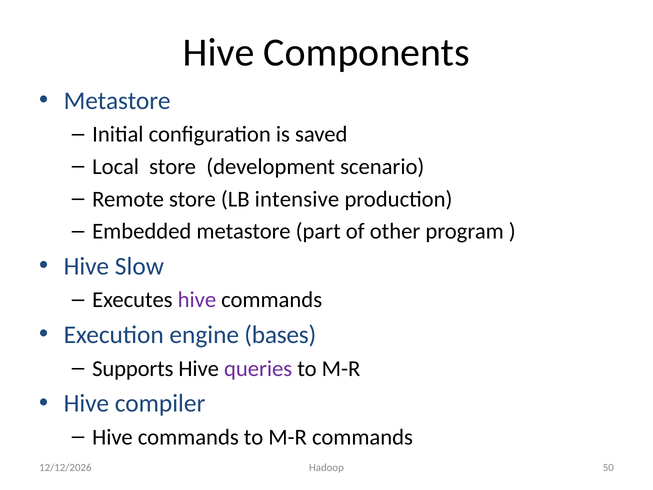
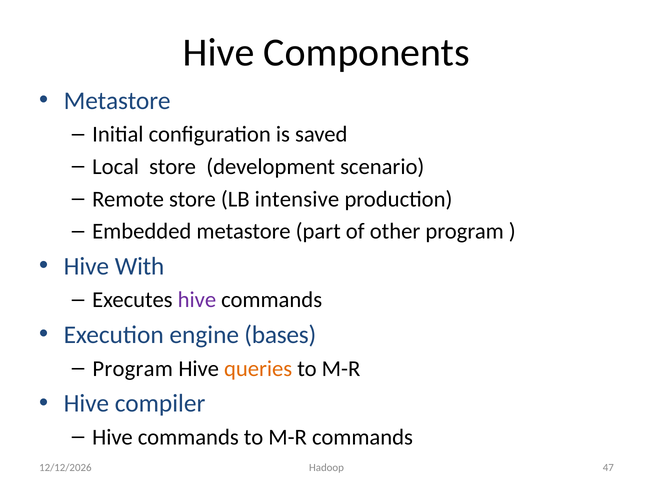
Slow: Slow -> With (140, 266)
Supports: Supports -> Program (133, 368)
queries colour: purple -> orange (258, 368)
50: 50 -> 47 (608, 468)
